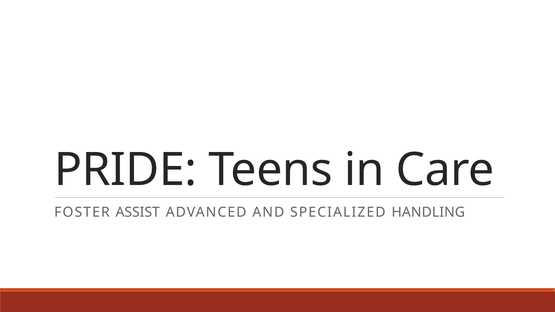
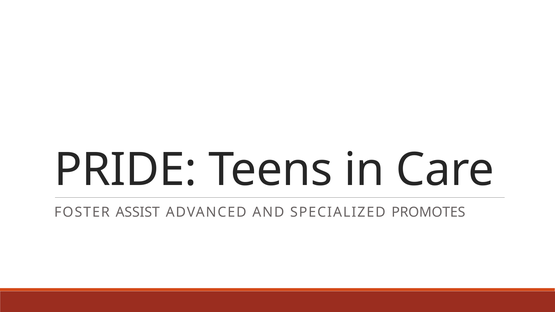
HANDLING: HANDLING -> PROMOTES (428, 212)
